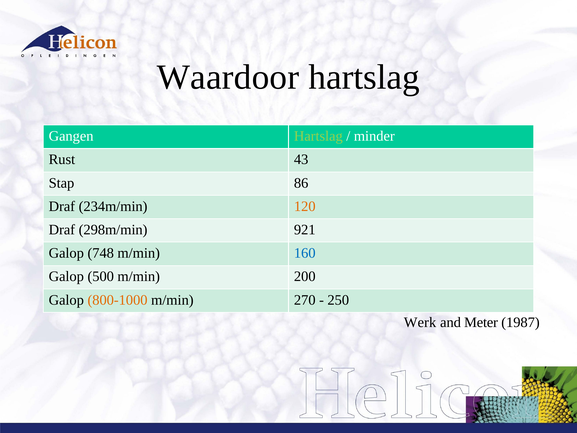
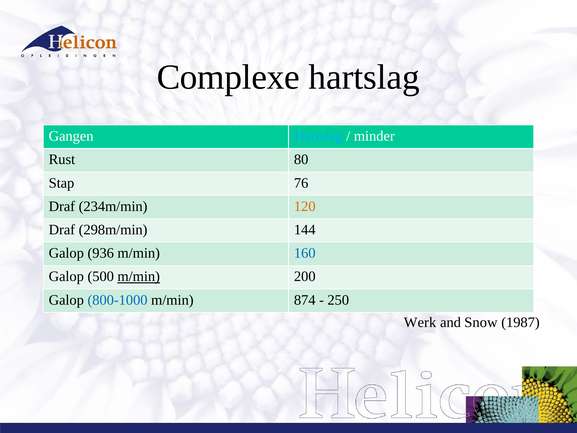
Waardoor: Waardoor -> Complexe (228, 77)
Hartslag colour: light green -> light blue (318, 136)
43: 43 -> 80 (301, 159)
86: 86 -> 76 (301, 183)
921: 921 -> 144 (305, 230)
748: 748 -> 936 (101, 253)
m/min underline: none -> present (139, 276)
800-1000 colour: orange -> blue (118, 300)
270: 270 -> 874 (305, 300)
Meter: Meter -> Snow (481, 322)
